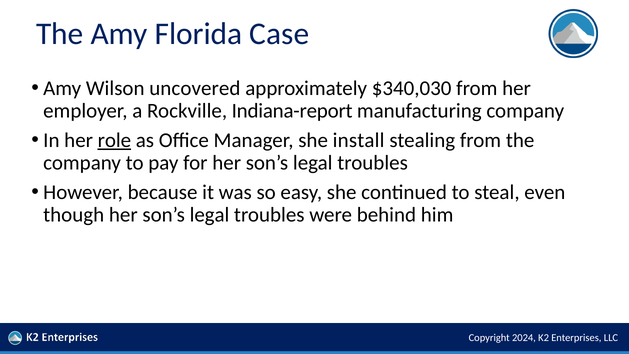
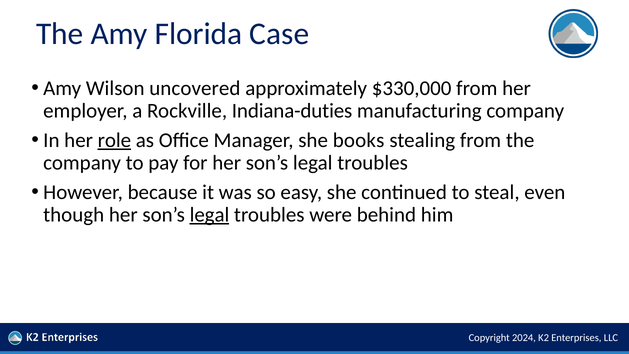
$340,030: $340,030 -> $330,000 (412, 88)
Indiana-report: Indiana-report -> Indiana-duties (292, 111)
install: install -> books (359, 140)
legal underline: none -> present (209, 215)
